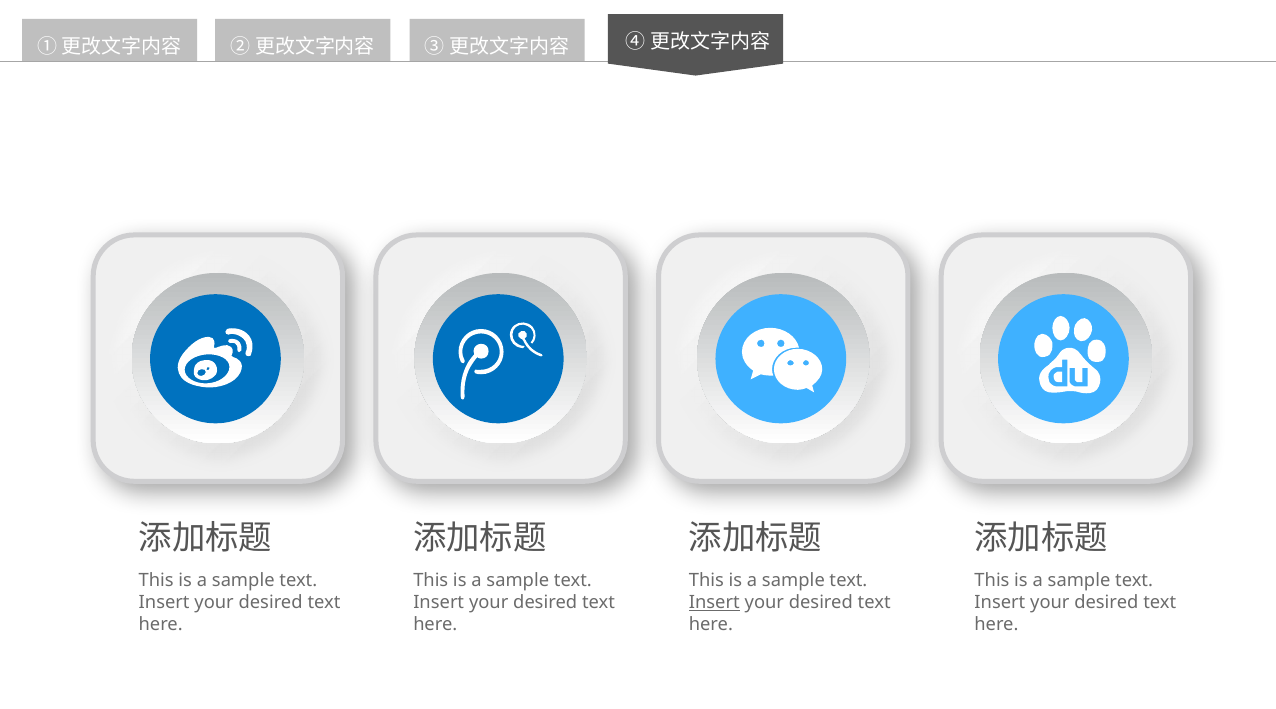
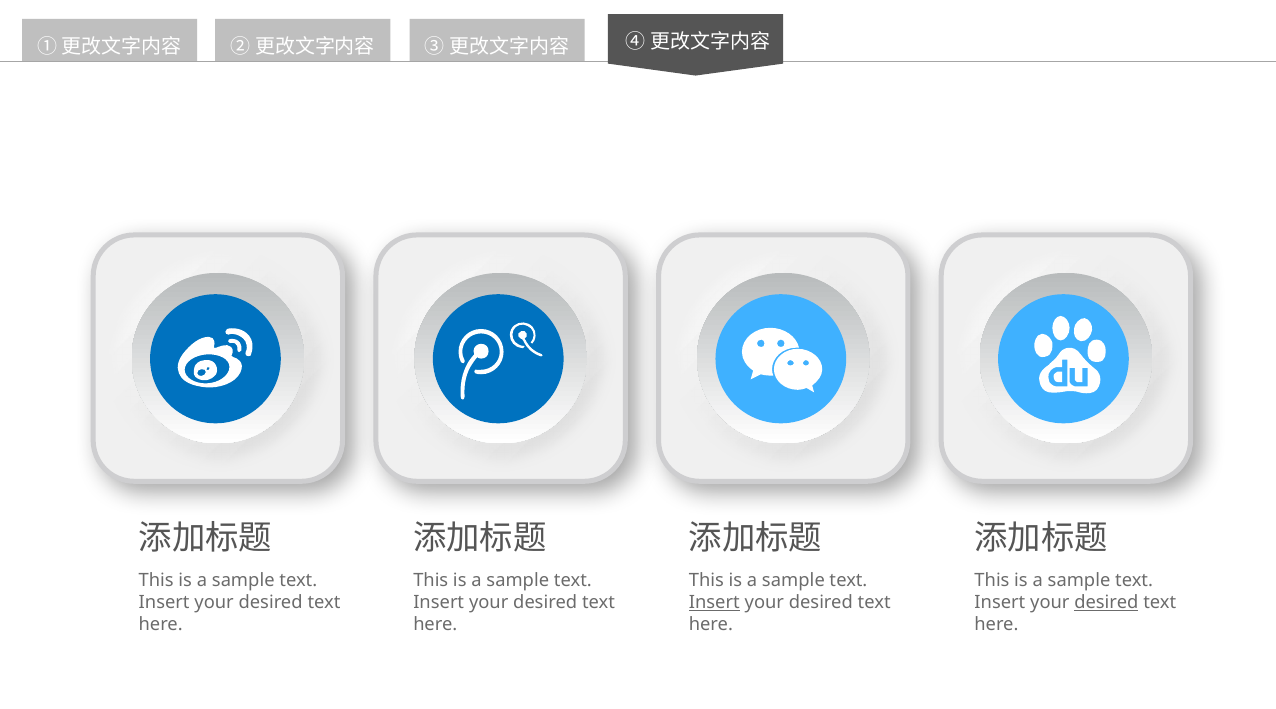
desired underline: none -> present (1106, 603)
